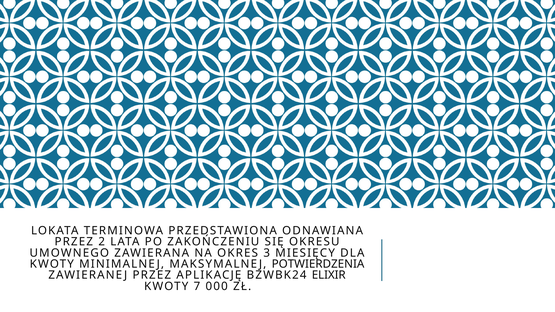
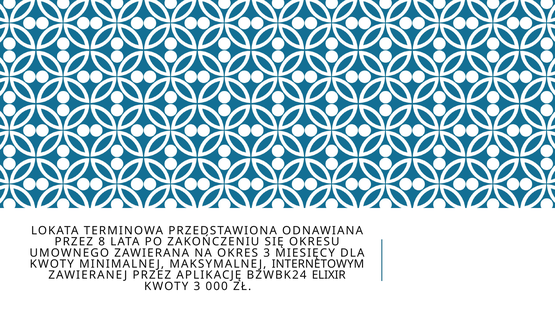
2: 2 -> 8 (102, 242)
POTWIERDZENIA: POTWIERDZENIA -> INTERNETOWYM (318, 264)
KWOTY 7: 7 -> 3 (197, 286)
